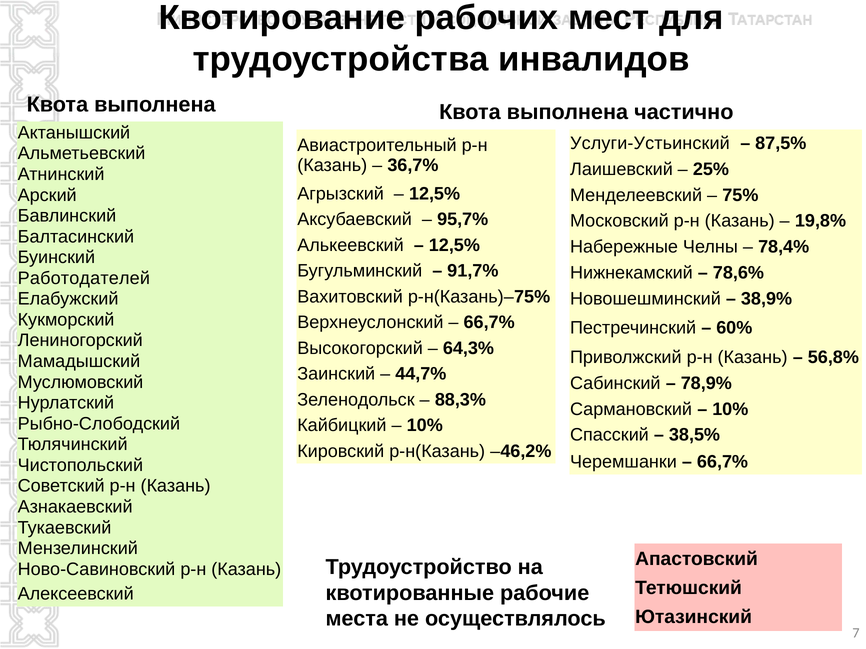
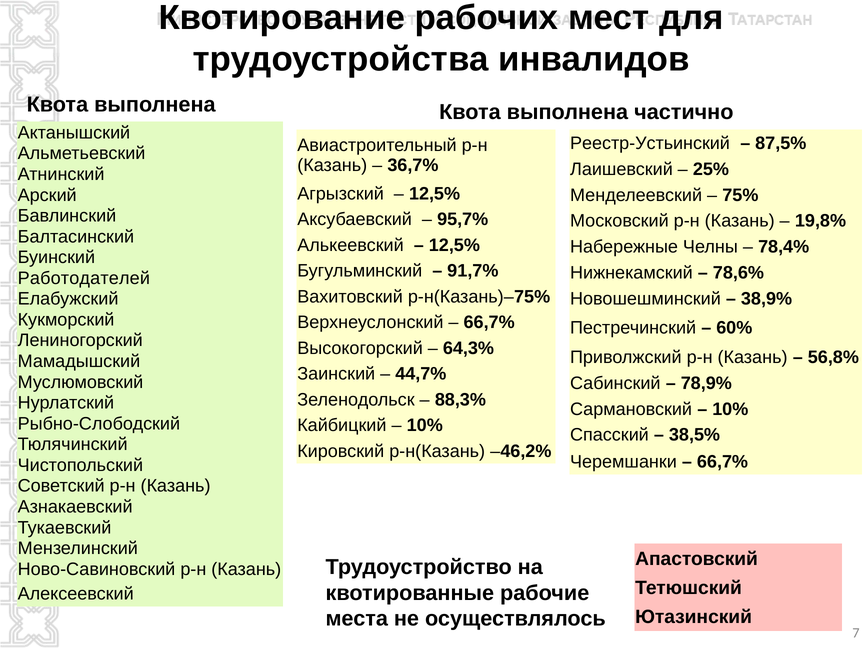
Услуги-Устьинский: Услуги-Устьинский -> Реестр-Устьинский (650, 143)
